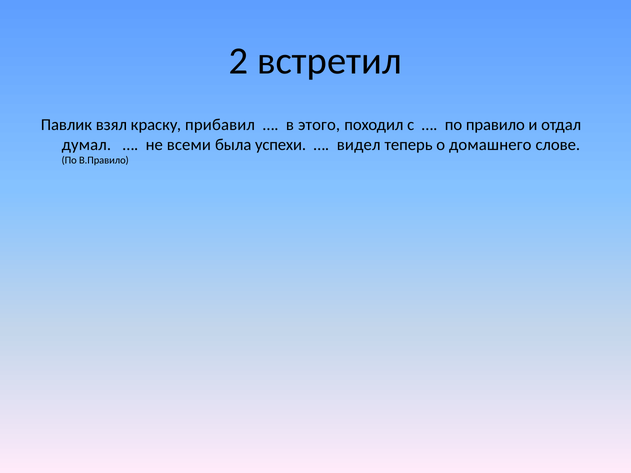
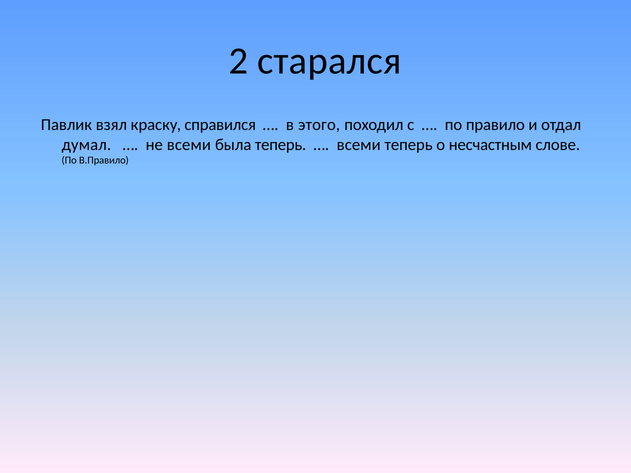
встретил: встретил -> старался (329, 61)
прибавил: прибавил -> справился (220, 125)
была успехи: успехи -> теперь (281, 145)
видел: видел -> всеми (359, 145)
домашнего: домашнего -> несчастным (490, 145)
